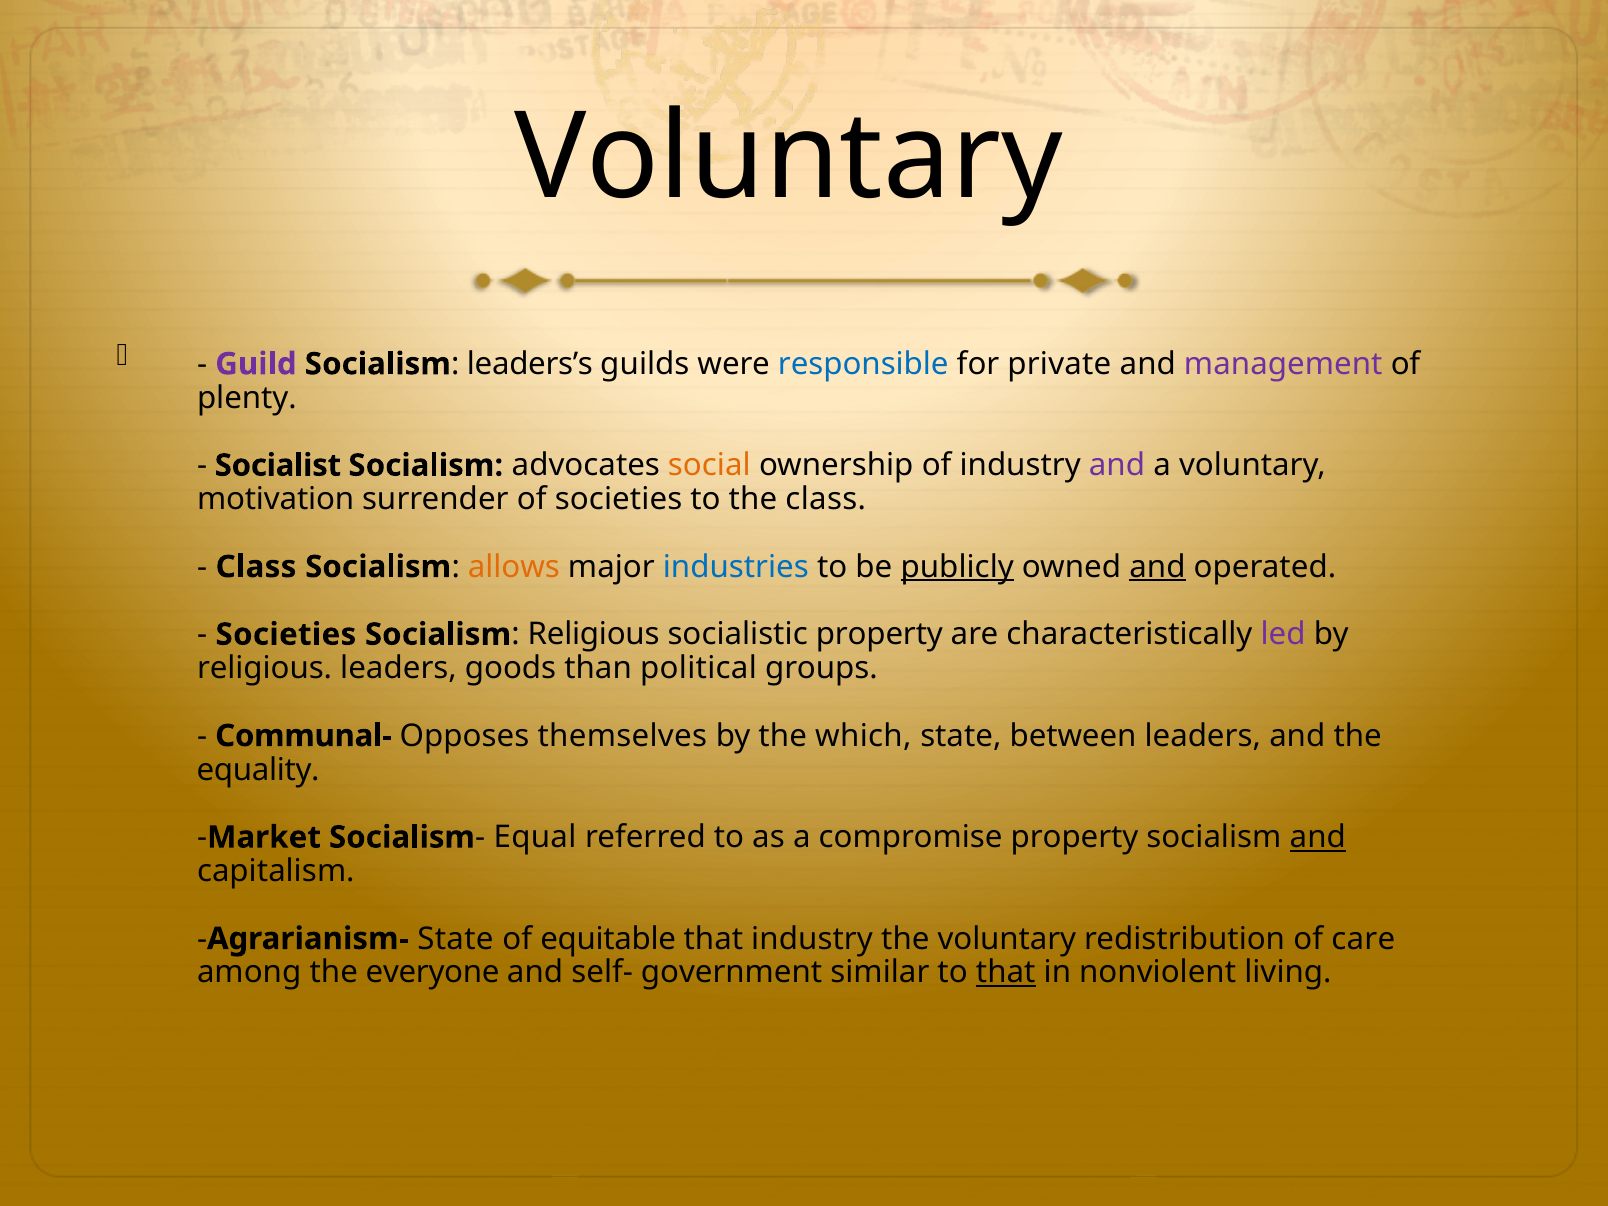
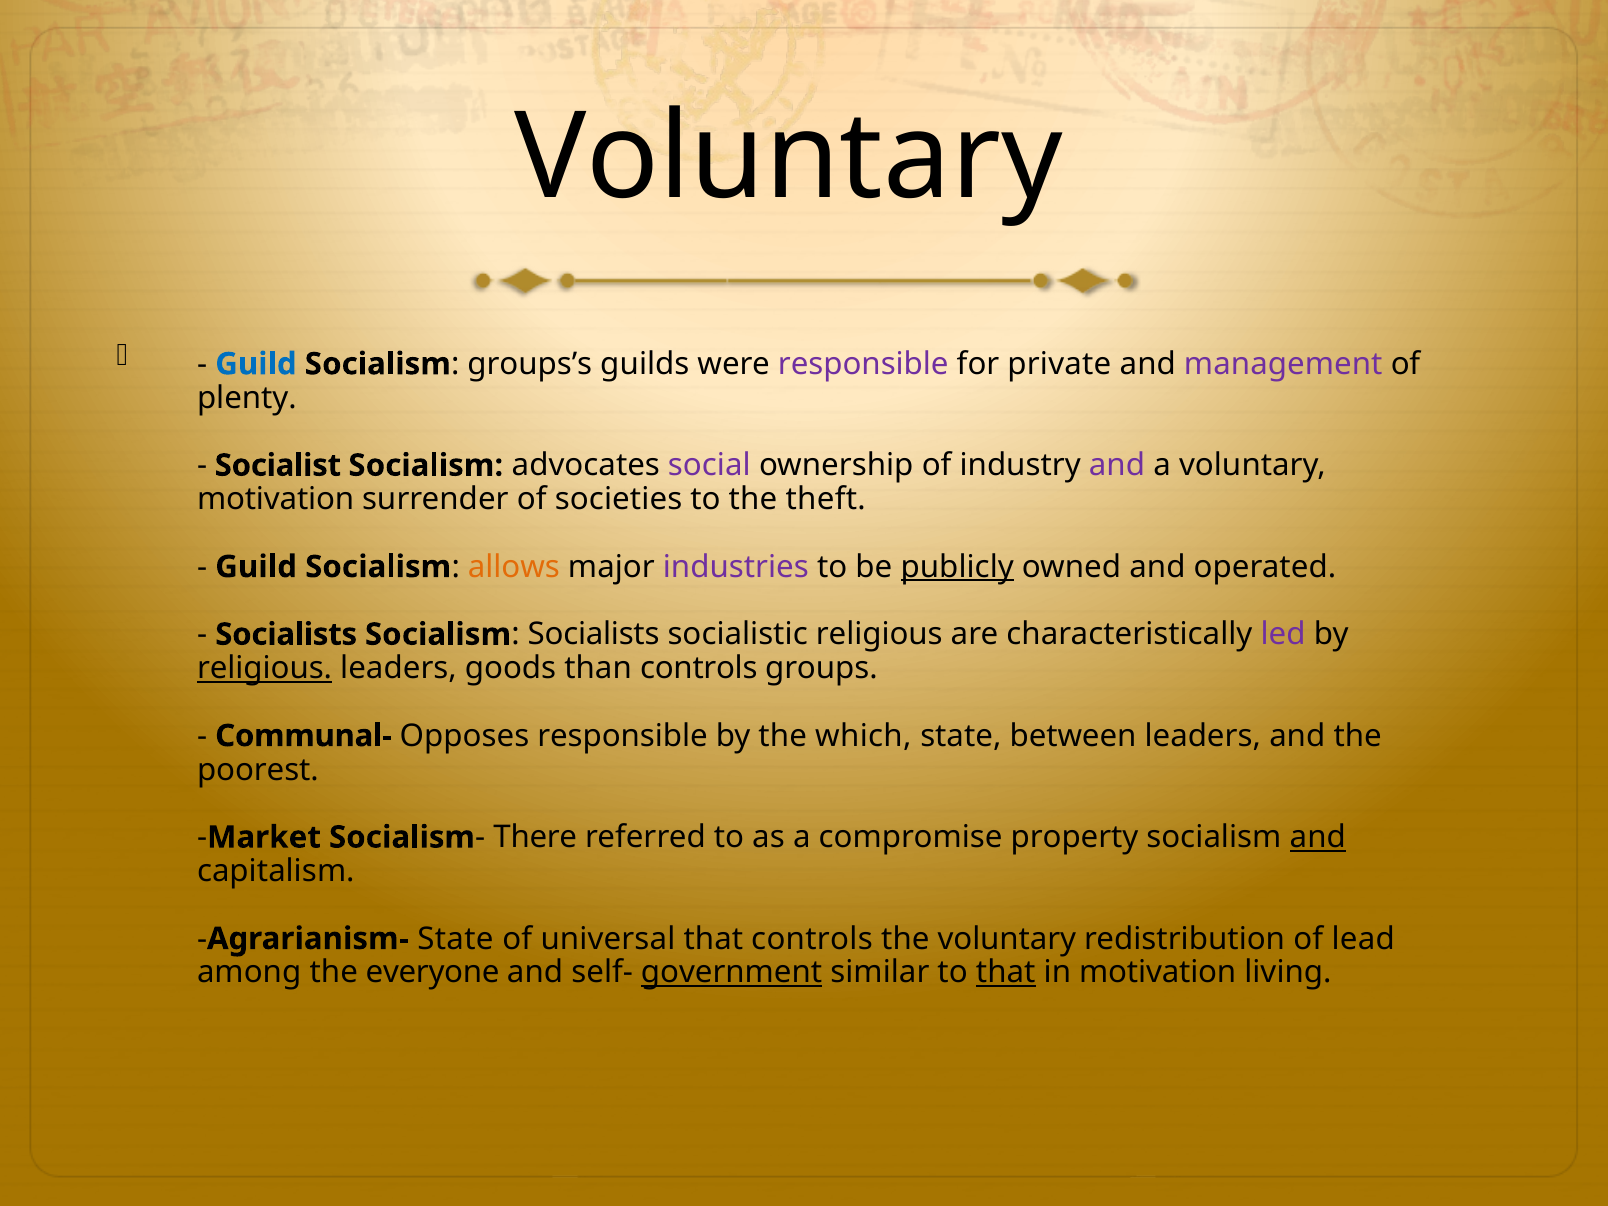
Guild colour: purple -> blue (256, 364)
leaders’s: leaders’s -> groups’s (530, 364)
responsible colour: blue -> purple (863, 364)
social colour: orange -> purple (709, 465)
the class: class -> theft (826, 499)
Class: Class -> Guild (256, 567)
industries colour: blue -> purple (736, 567)
and underline: present -> none (1157, 567)
Societies: Societies -> Socialists (286, 634)
Socialism Religious: Religious -> Socialists (594, 634)
socialistic property: property -> religious (879, 634)
religious underline: none -> present (265, 668)
than political: political -> controls (699, 668)
Opposes themselves: themselves -> responsible (623, 736)
equality: equality -> poorest (258, 770)
Equal: Equal -> There (535, 837)
equitable: equitable -> universal (608, 939)
that industry: industry -> controls (812, 939)
care: care -> lead (1363, 939)
government underline: none -> present (732, 973)
in nonviolent: nonviolent -> motivation (1158, 973)
